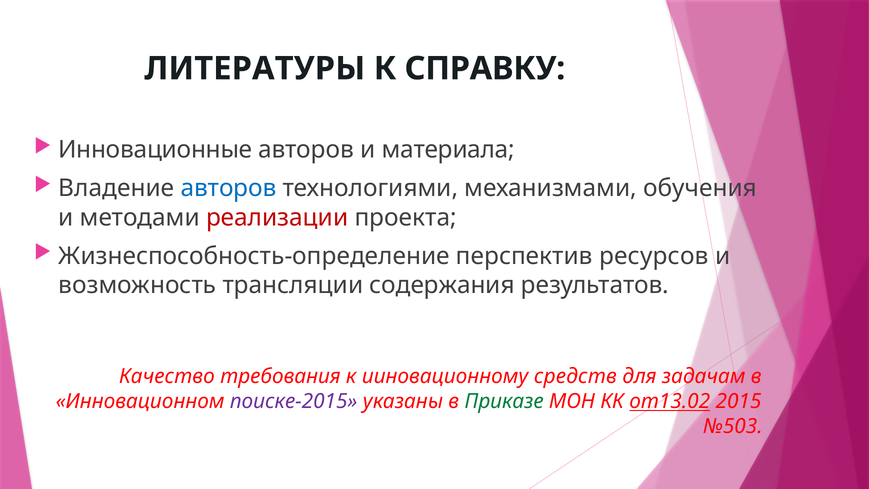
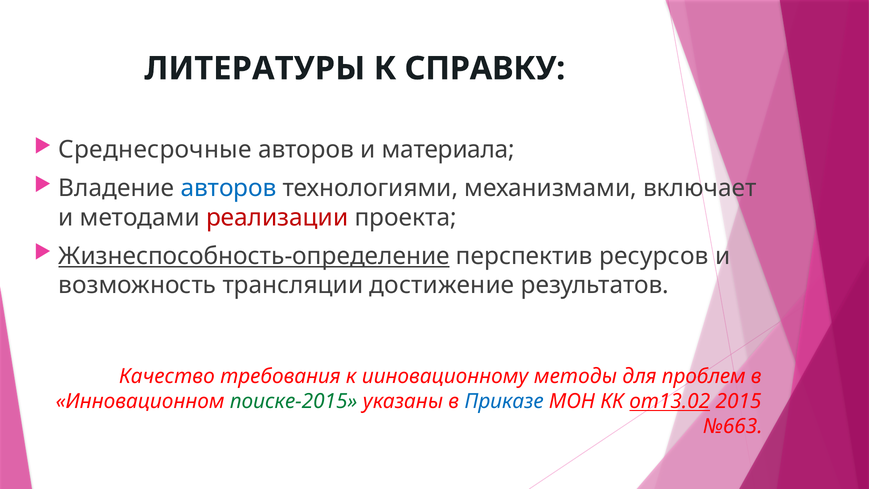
Инновационные: Инновационные -> Среднесрочные (155, 150)
обучения: обучения -> включает (700, 188)
Жизнеспособность-определение underline: none -> present (254, 256)
содержания: содержания -> достижение (442, 285)
средств: средств -> методы (575, 376)
задачам: задачам -> проблем (704, 376)
поиске-2015 colour: purple -> green (294, 401)
Приказе colour: green -> blue (504, 401)
№503: №503 -> №663 (733, 426)
